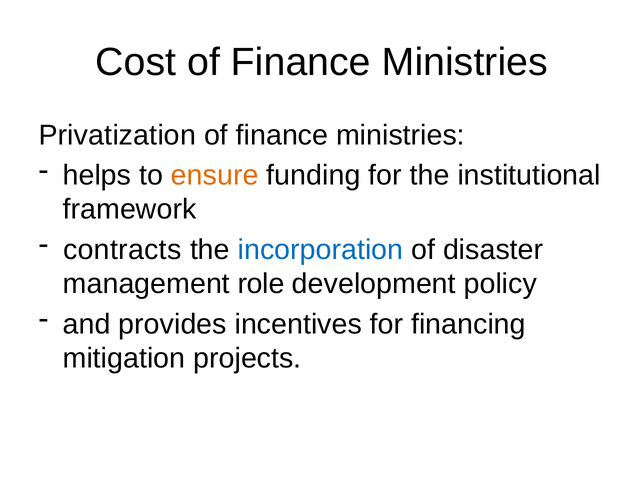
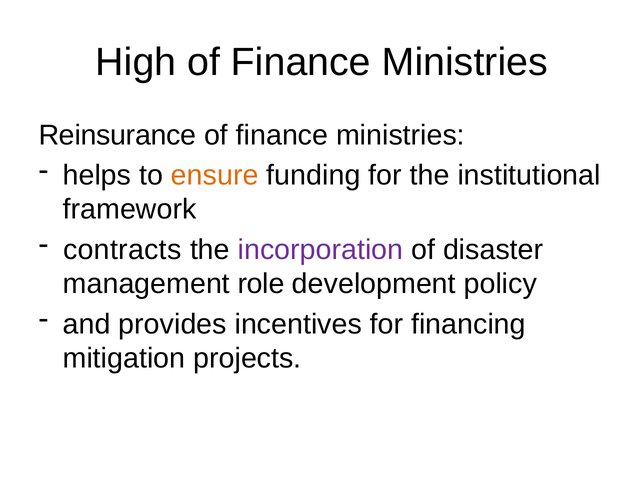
Cost: Cost -> High (136, 62)
Privatization: Privatization -> Reinsurance (118, 135)
incorporation colour: blue -> purple (320, 250)
